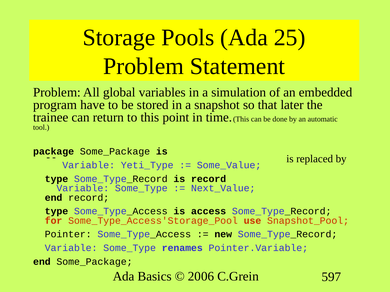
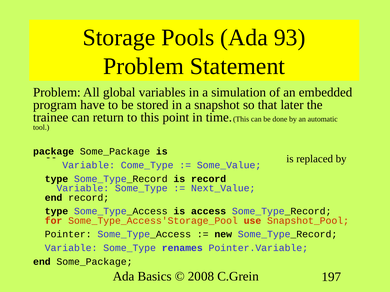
25: 25 -> 93 (290, 38)
Yeti_Type: Yeti_Type -> Come_Type (147, 165)
2006: 2006 -> 2008 (201, 277)
597: 597 -> 197 (331, 277)
